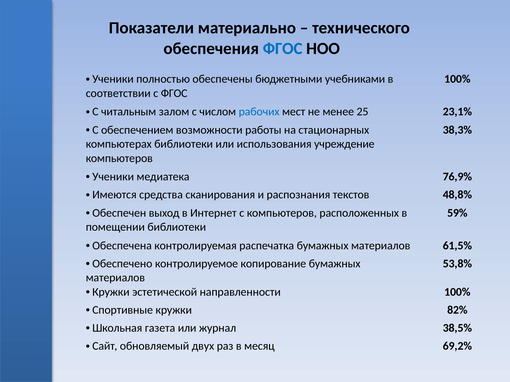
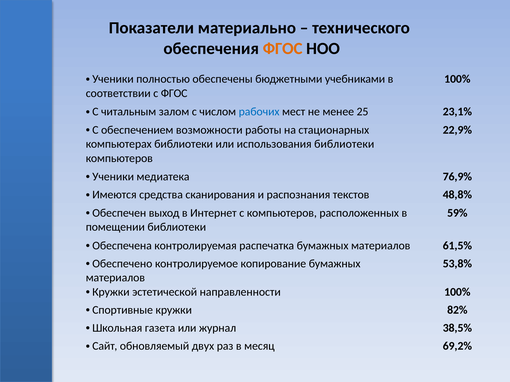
ФГОС colour: blue -> orange (283, 49)
38,3%: 38,3% -> 22,9% (457, 130)
использования учреждение: учреждение -> библиотеки (344, 144)
